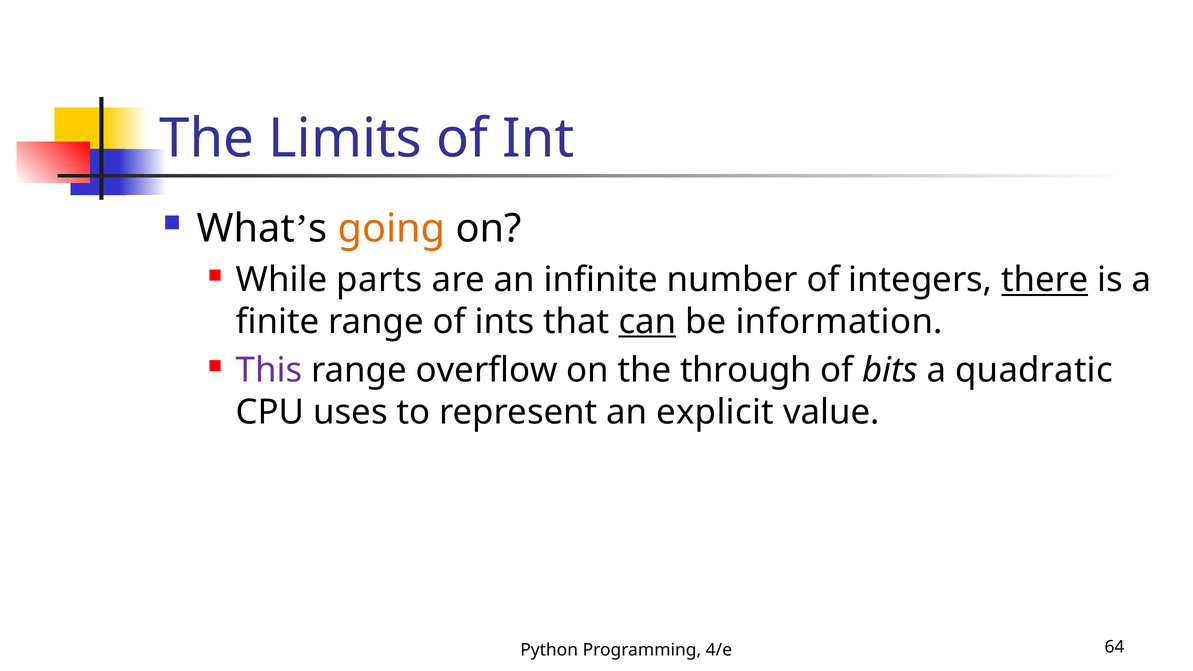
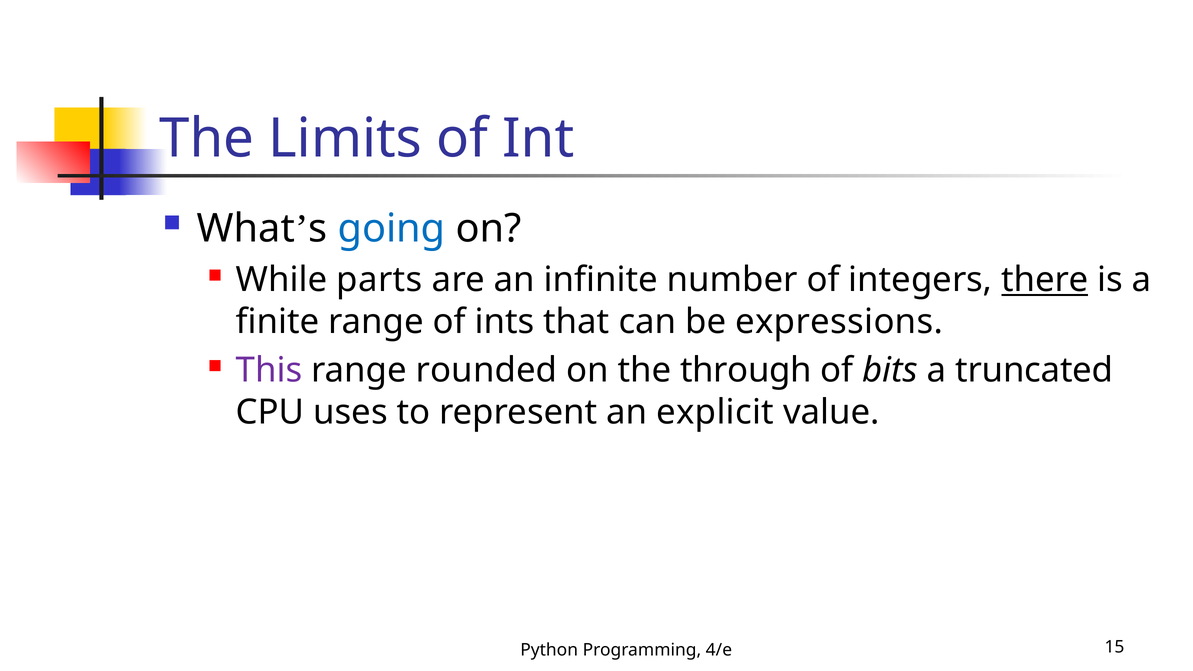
going colour: orange -> blue (391, 229)
can underline: present -> none (647, 322)
information: information -> expressions (839, 322)
overflow: overflow -> rounded (487, 370)
quadratic: quadratic -> truncated (1034, 370)
64: 64 -> 15 (1115, 647)
